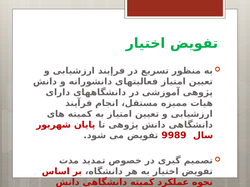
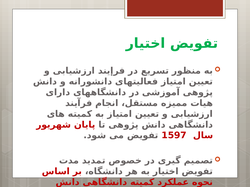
9989: 9989 -> 1597 (174, 136)
